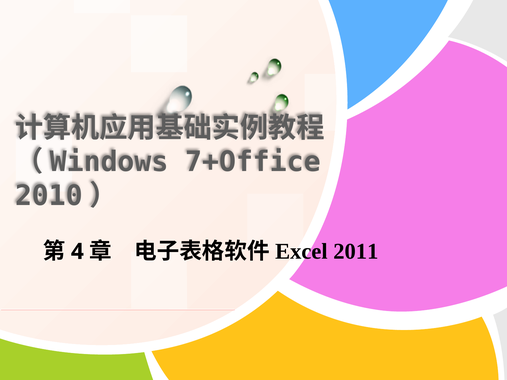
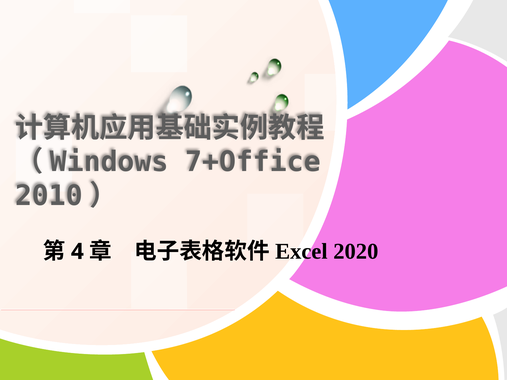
2011: 2011 -> 2020 (356, 252)
